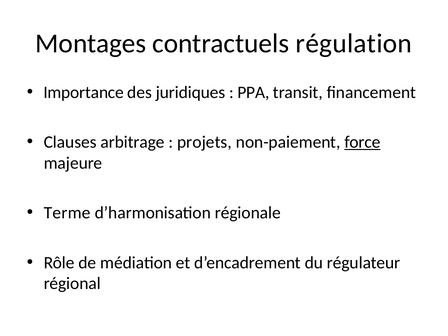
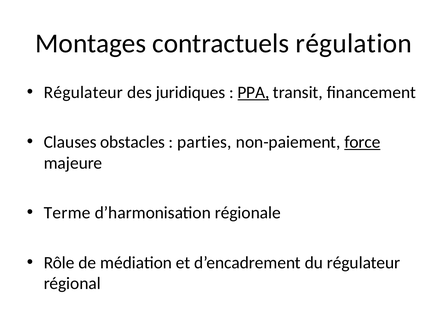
Importance: Importance -> Régulateur (83, 92)
PPA underline: none -> present (253, 92)
arbitrage: arbitrage -> obstacles (133, 142)
projets: projets -> parties (204, 142)
